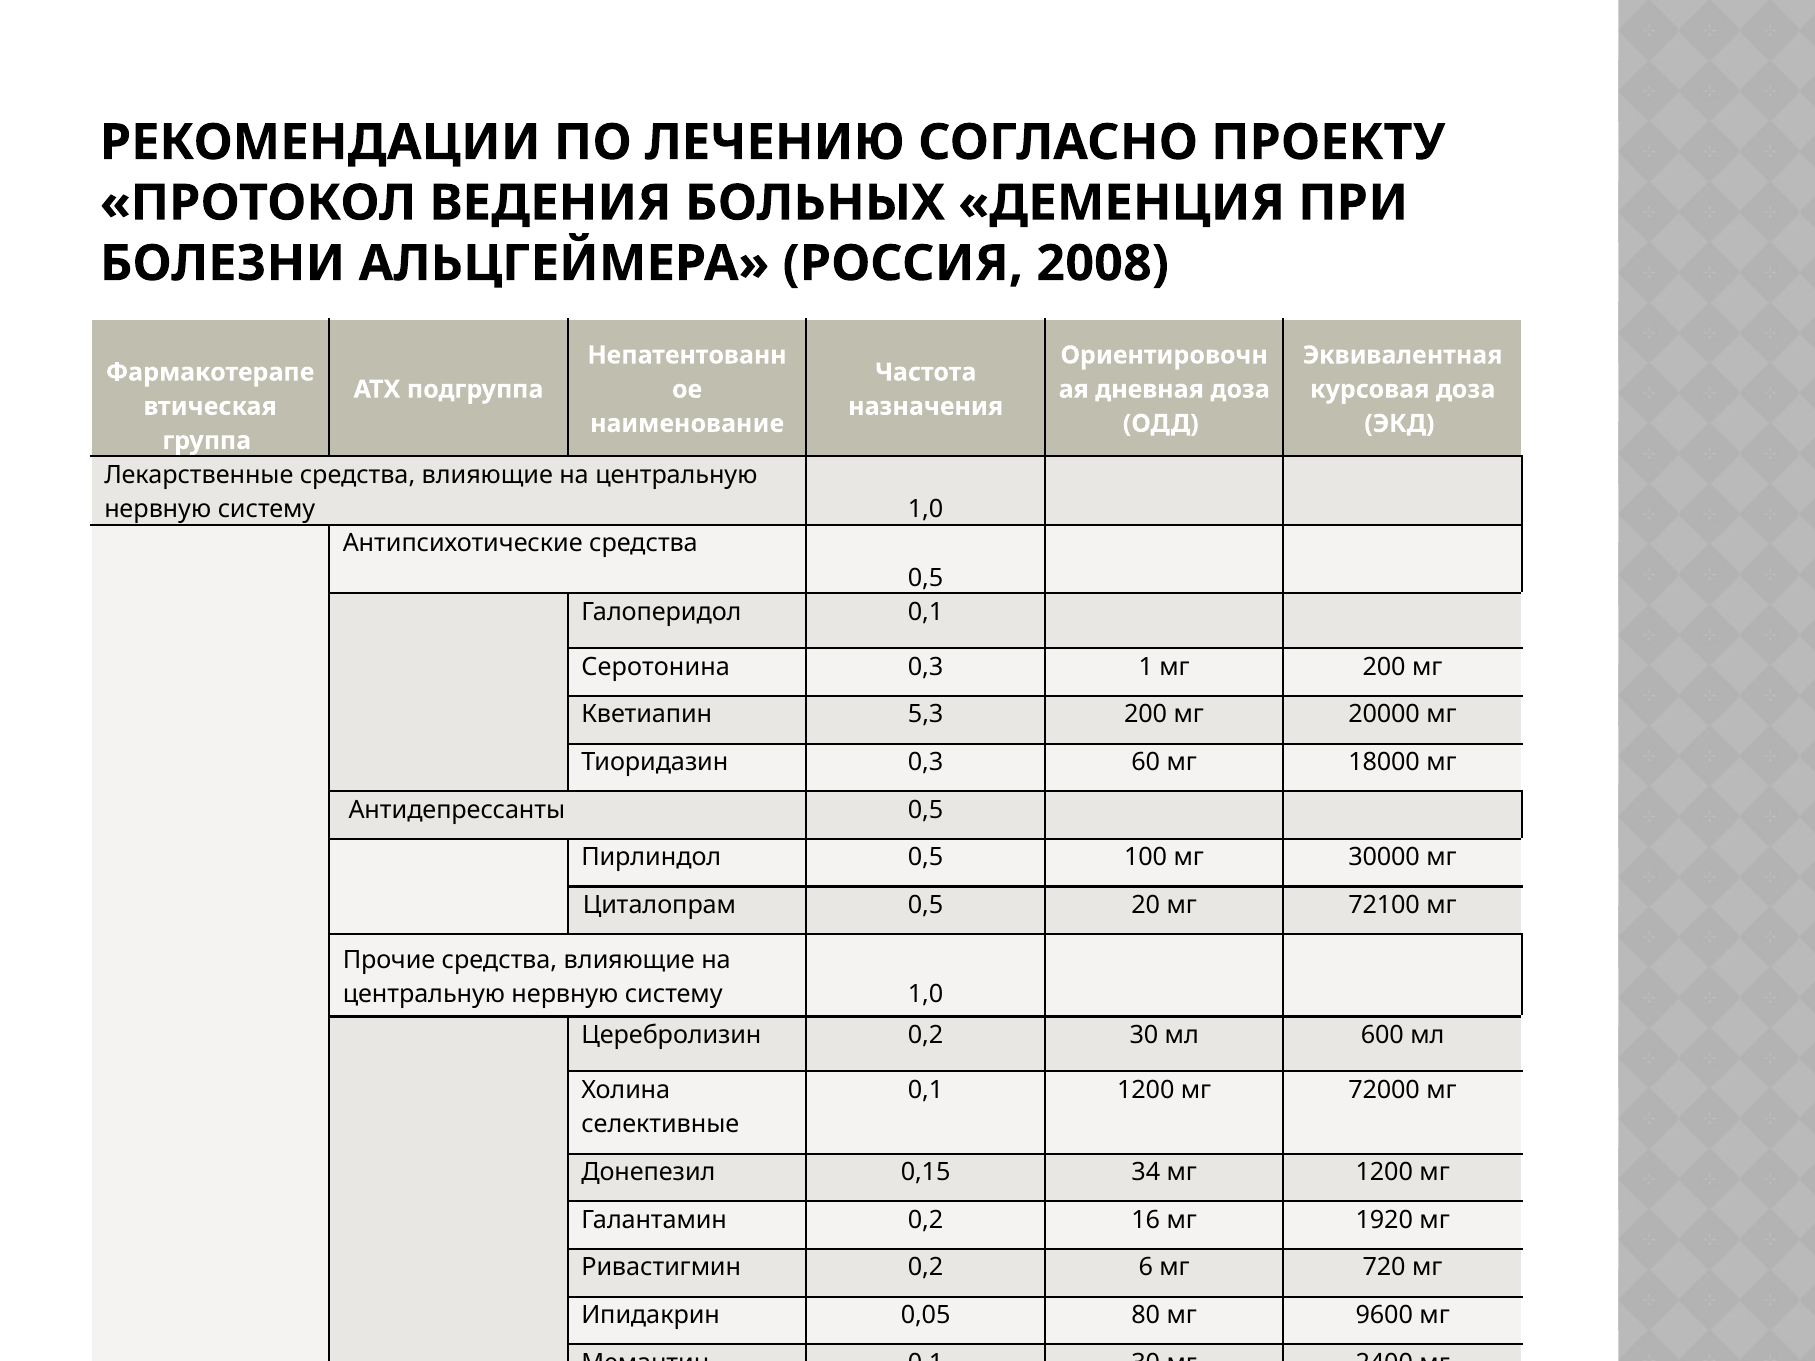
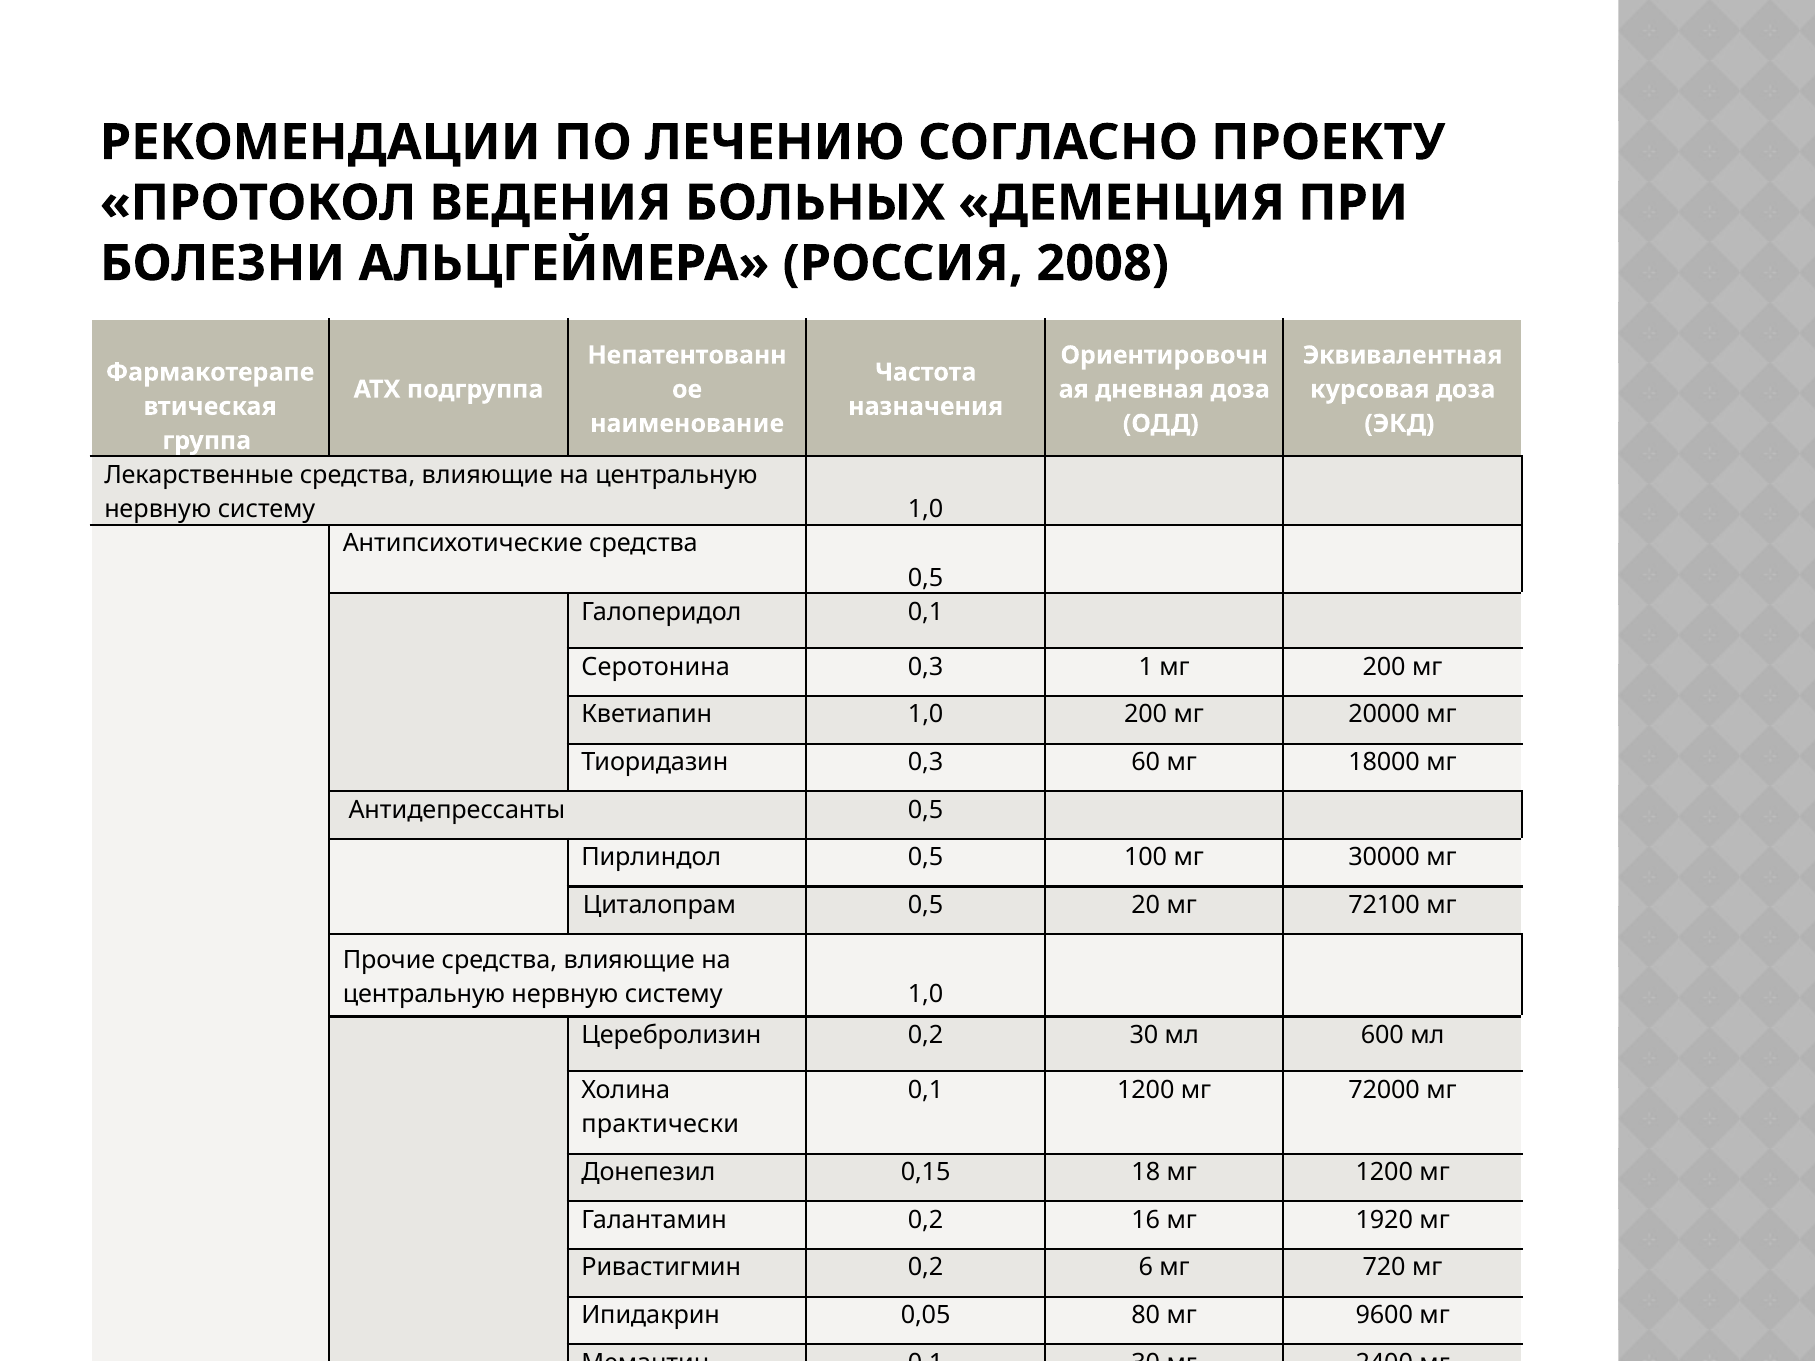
Кветиапин 5,3: 5,3 -> 1,0 (926, 715)
селективные: селективные -> практически (660, 1124)
34: 34 -> 18 (1146, 1172)
